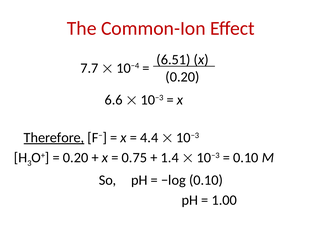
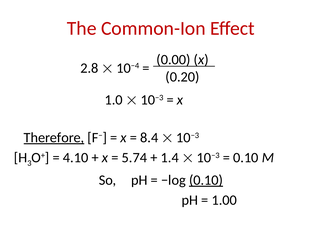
6.51: 6.51 -> 0.00 (173, 59)
7.7: 7.7 -> 2.8 (89, 68)
6.6: 6.6 -> 1.0 (114, 100)
4.4: 4.4 -> 8.4 (149, 137)
0.20: 0.20 -> 4.10 (76, 157)
0.75: 0.75 -> 5.74 (134, 157)
0.10 underline: none -> present (206, 180)
